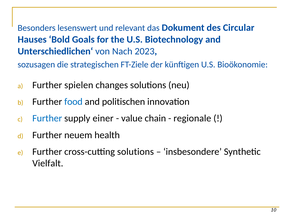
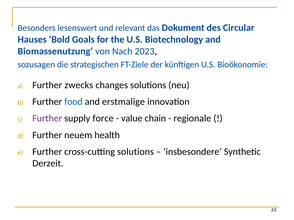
Unterschiedlichen‘: Unterschiedlichen‘ -> Biomassenutzung‘ (55, 51)
spielen: spielen -> zwecks (79, 85)
politischen: politischen -> erstmalige (123, 102)
Further colour: blue -> purple (47, 119)
einer: einer -> force (103, 119)
Vielfalt: Vielfalt -> Derzeit (48, 164)
